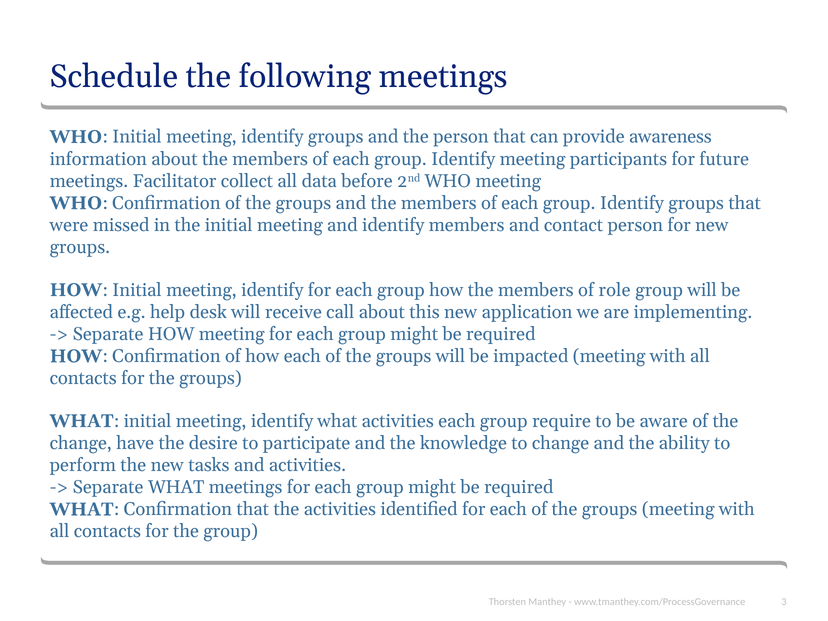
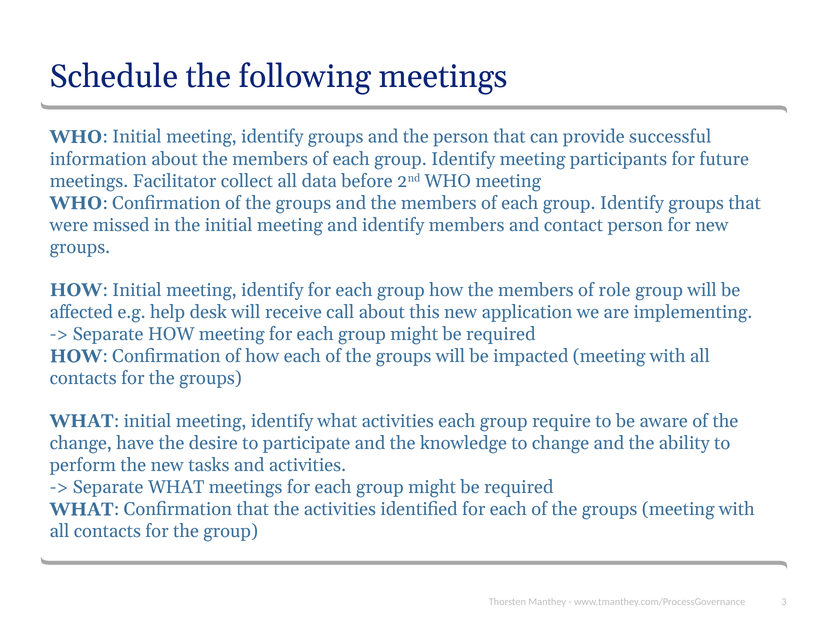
awareness: awareness -> successful (670, 137)
